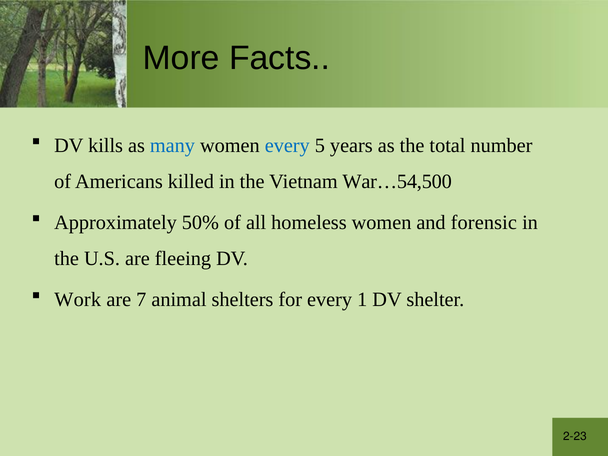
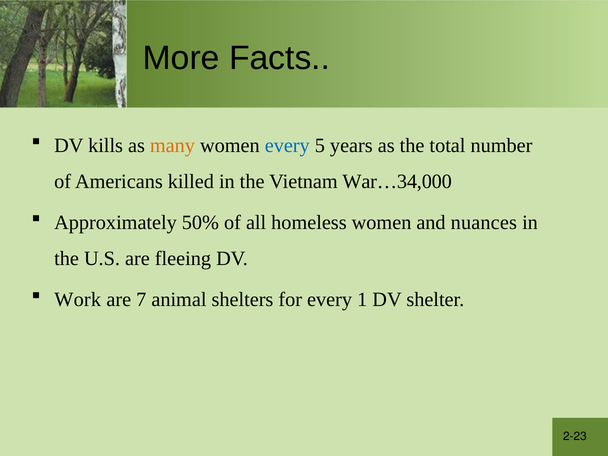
many colour: blue -> orange (172, 145)
War…54,500: War…54,500 -> War…34,000 (397, 182)
forensic: forensic -> nuances (484, 222)
